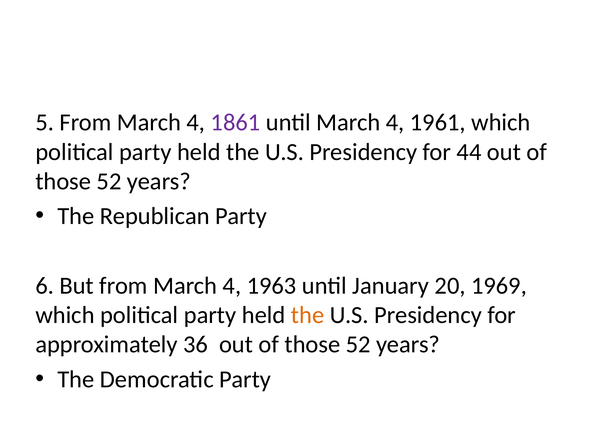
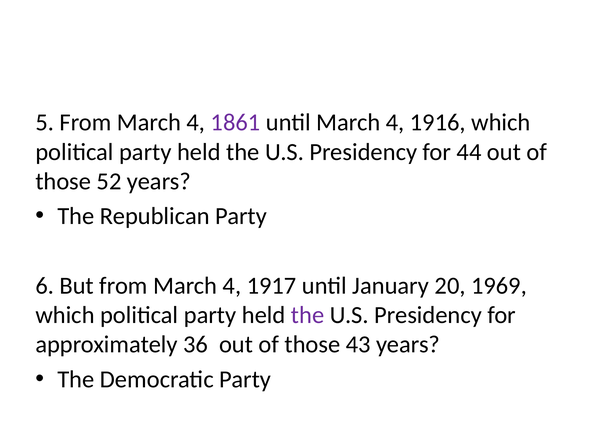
1961: 1961 -> 1916 (438, 122)
1963: 1963 -> 1917 (272, 285)
the colour: orange -> purple (308, 315)
52: 52 -> 43 (358, 344)
